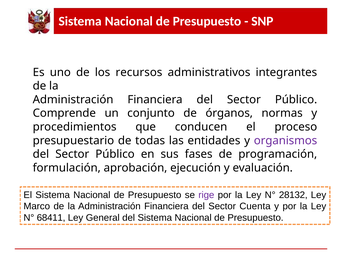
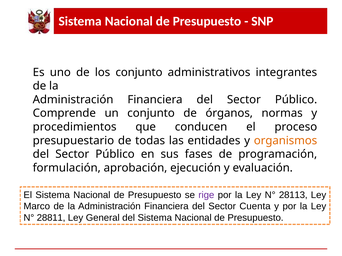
los recursos: recursos -> conjunto (139, 72)
organismos colour: purple -> orange (286, 141)
28132: 28132 -> 28113 (293, 195)
68411: 68411 -> 28811 (51, 218)
